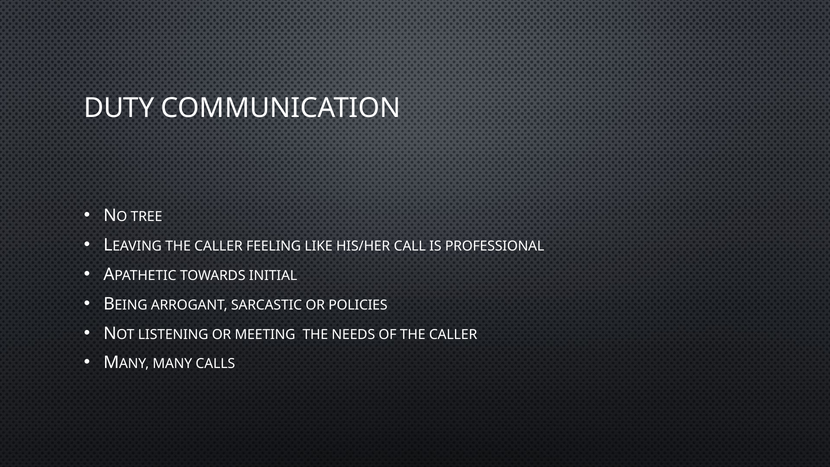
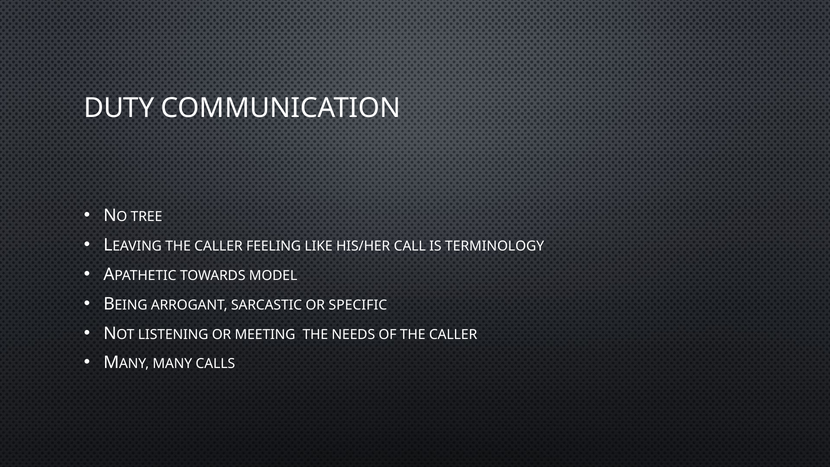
PROFESSIONAL: PROFESSIONAL -> TERMINOLOGY (495, 246)
INITIAL: INITIAL -> MODEL (273, 276)
POLICIES: POLICIES -> SPECIFIC (358, 305)
